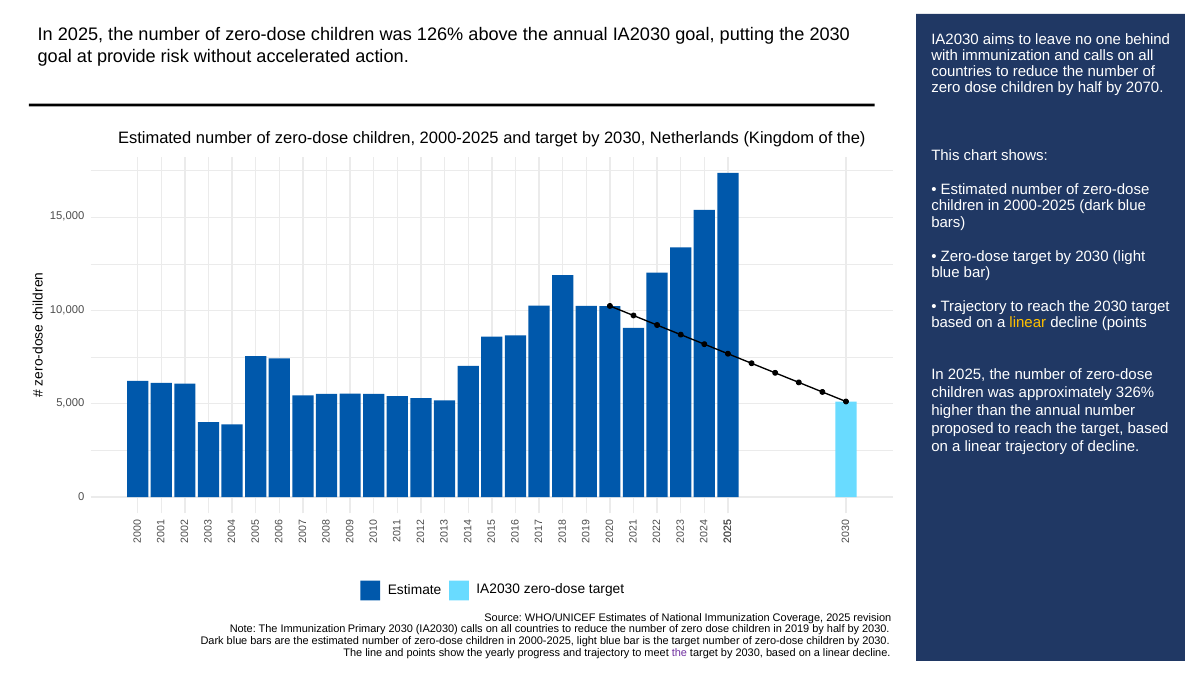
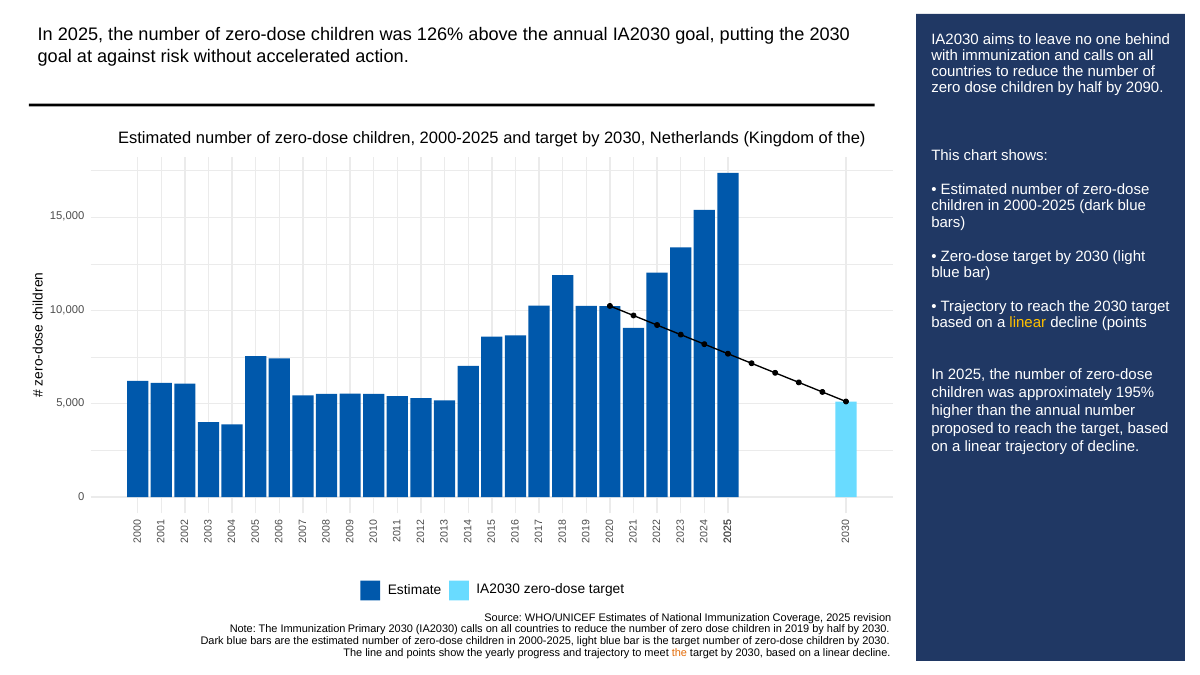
provide: provide -> against (126, 56)
2070: 2070 -> 2090 (1145, 88)
326%: 326% -> 195% (1135, 392)
the colour: purple -> orange (679, 653)
